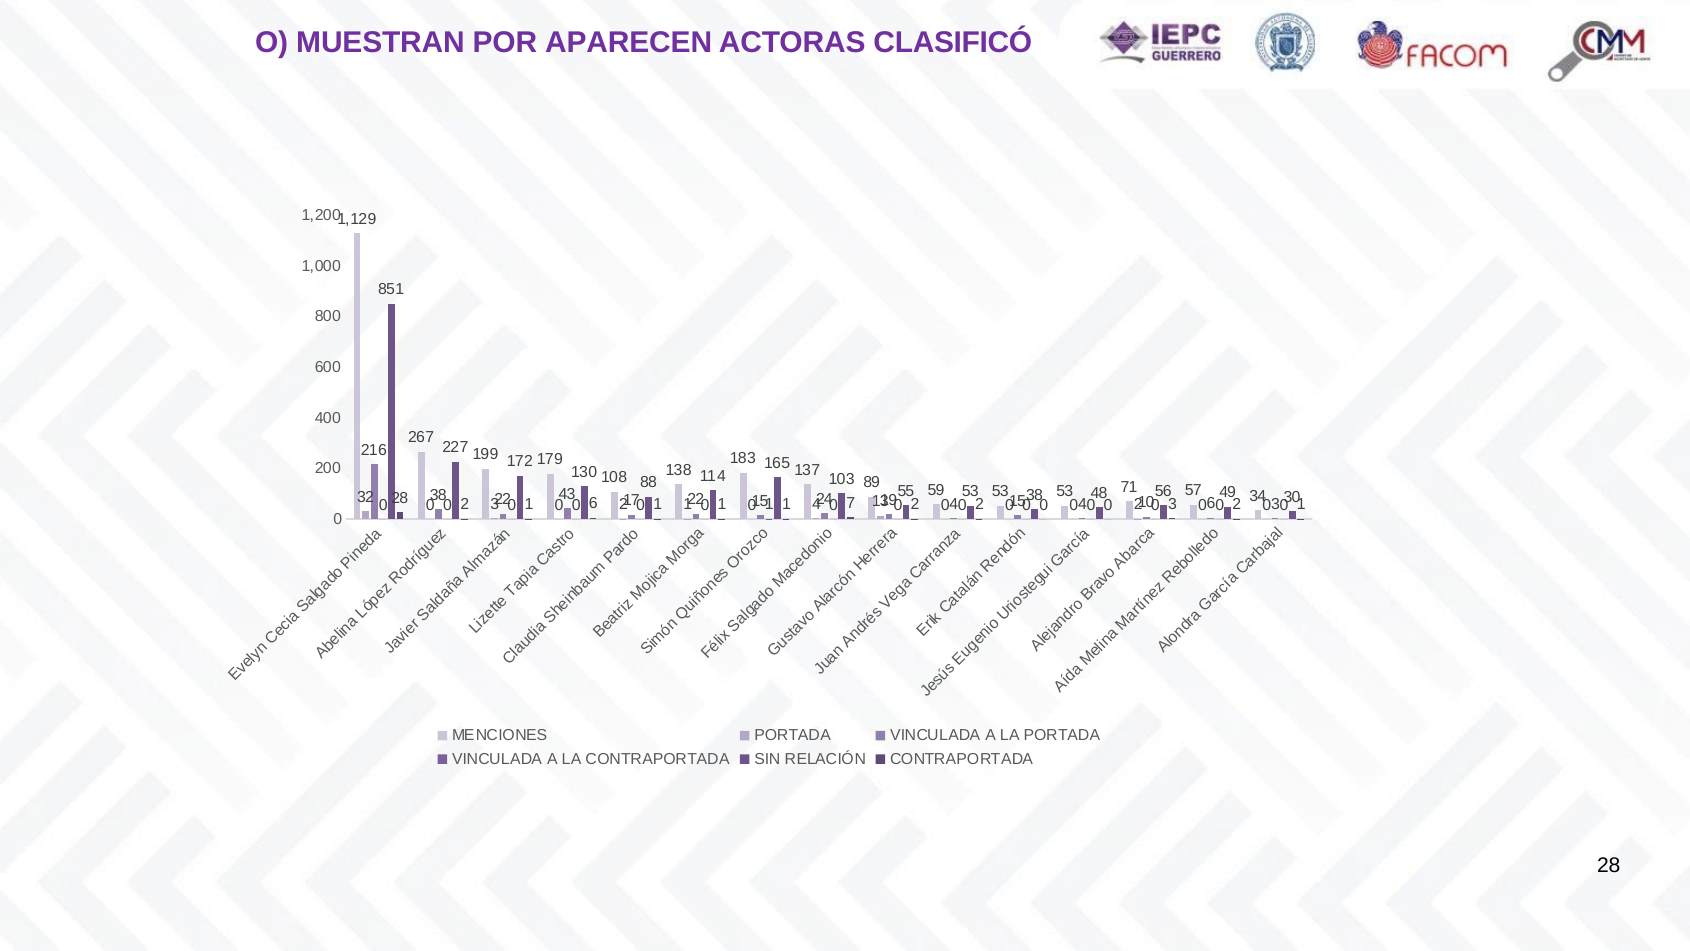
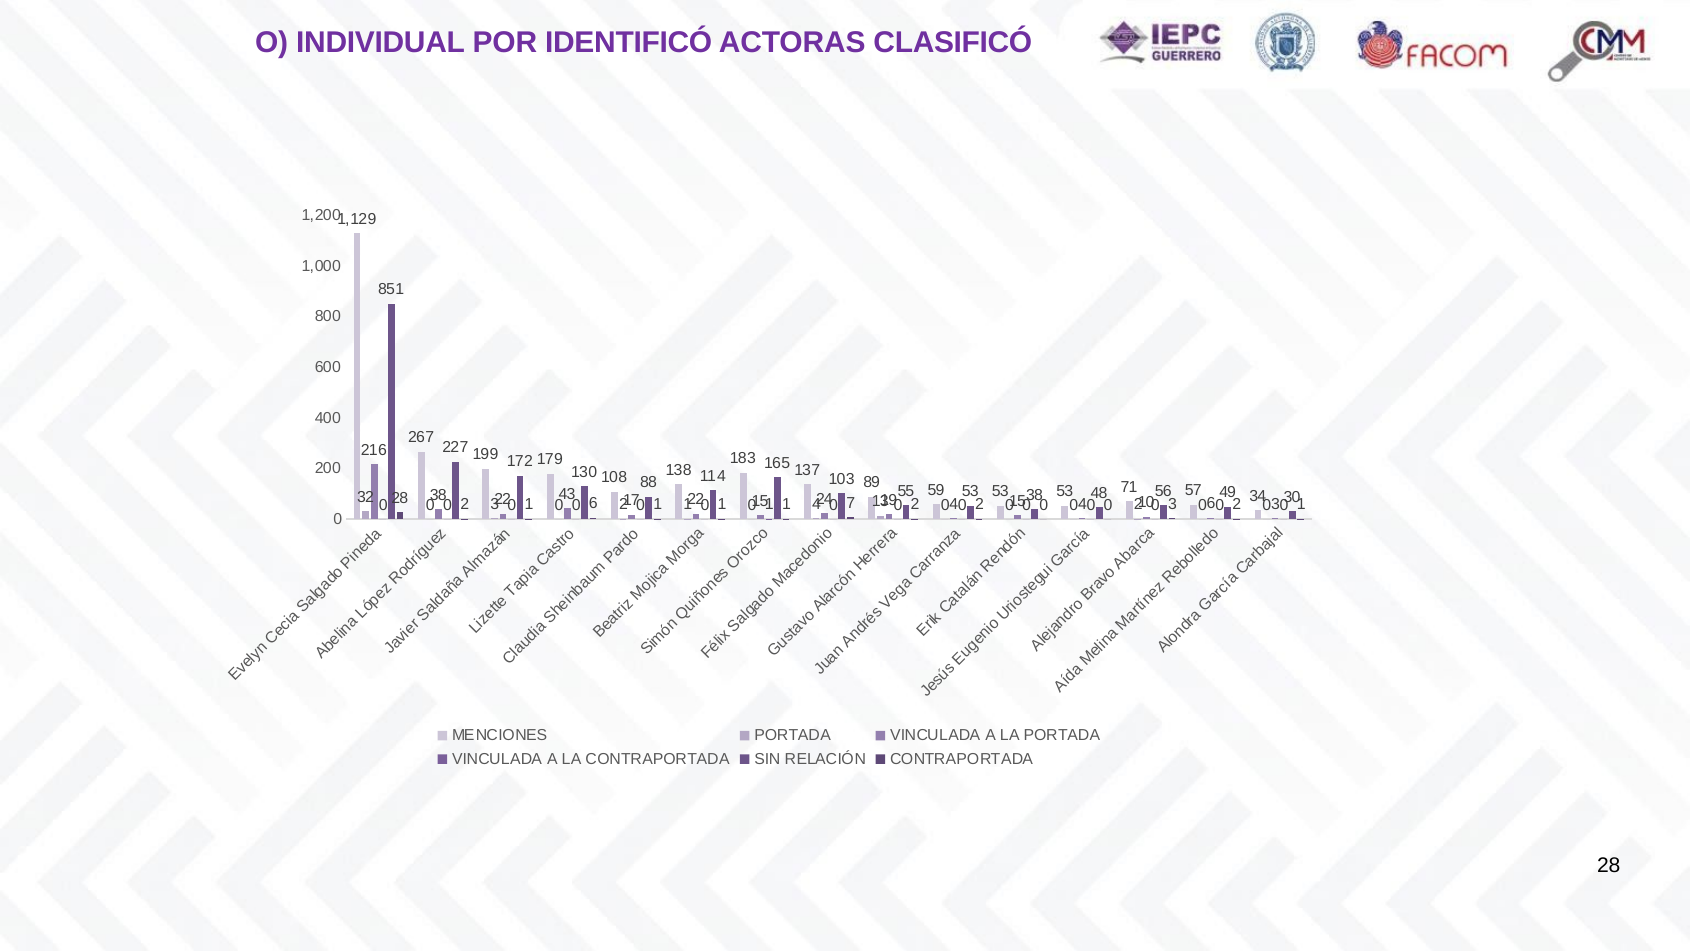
MUESTRAN: MUESTRAN -> INDIVIDUAL (381, 43)
APARECEN: APARECEN -> IDENTIFICÓ (629, 43)
